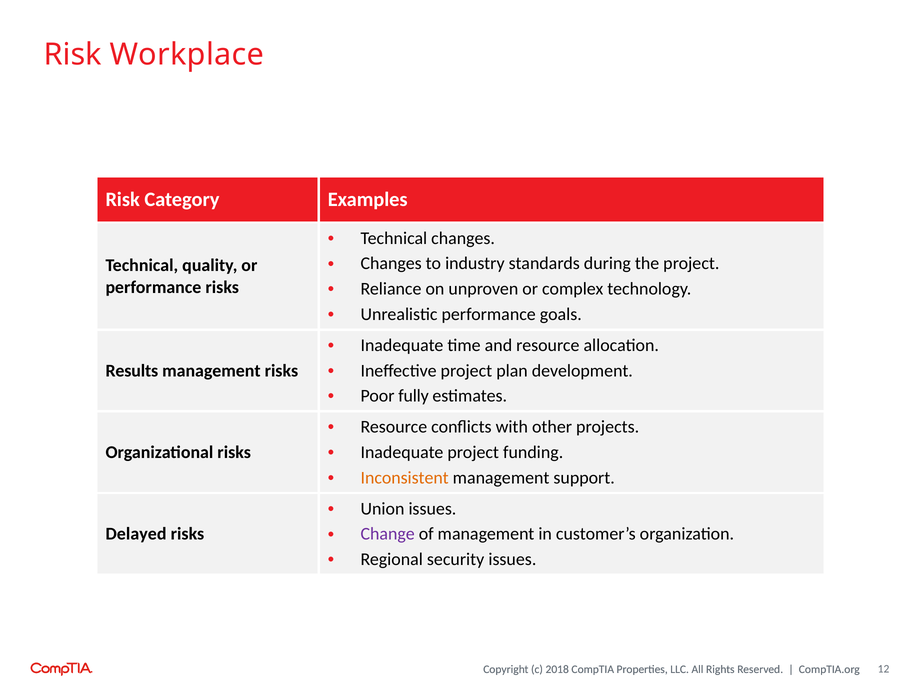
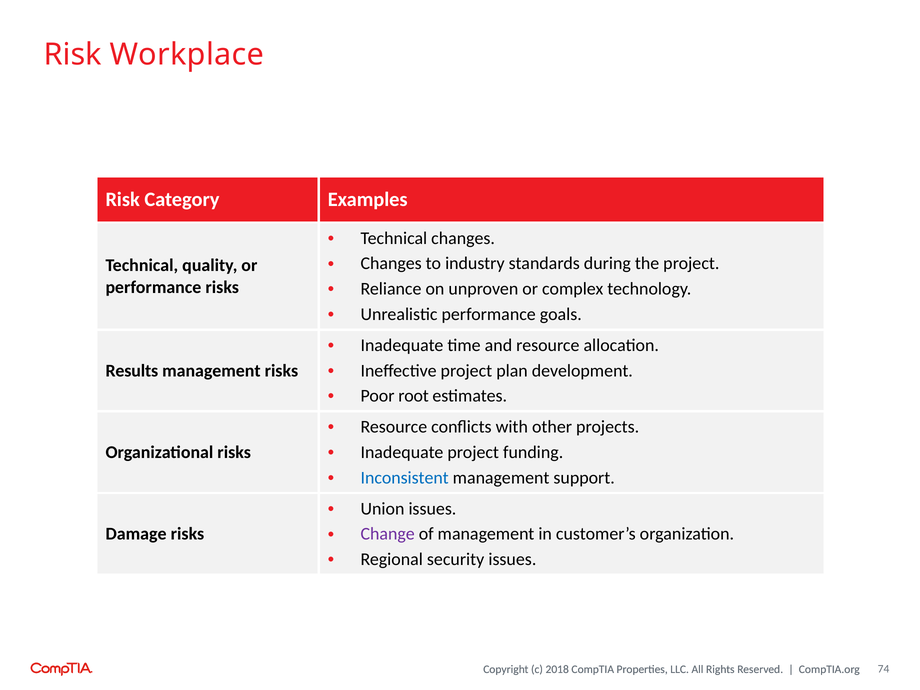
fully: fully -> root (414, 396)
Inconsistent colour: orange -> blue (405, 478)
Delayed: Delayed -> Damage (136, 534)
12: 12 -> 74 (884, 669)
